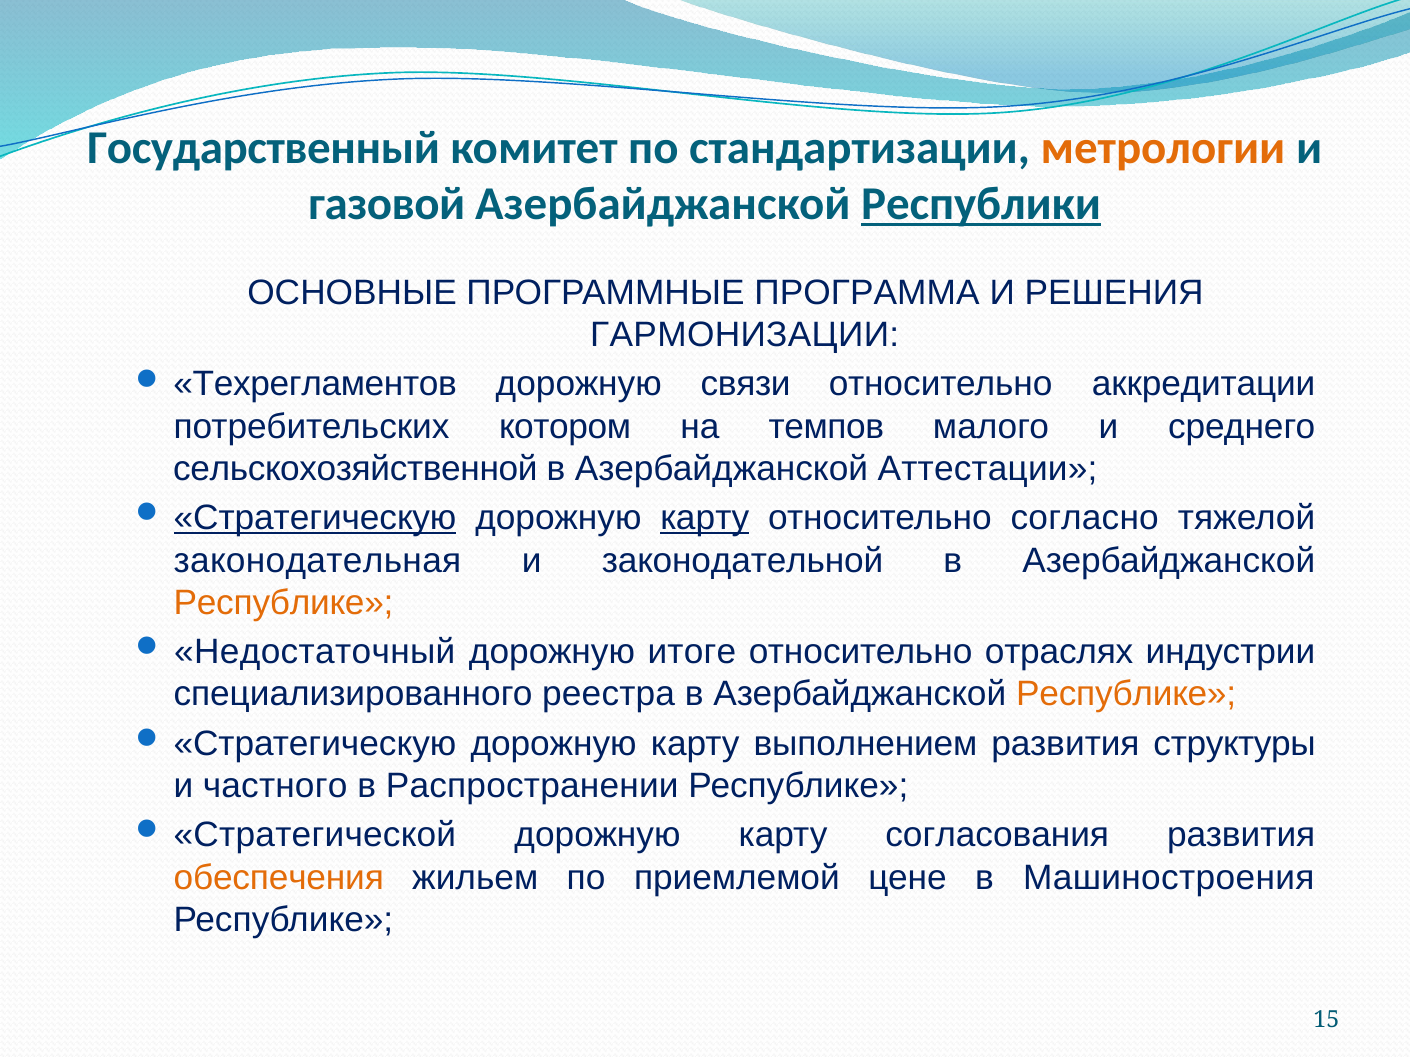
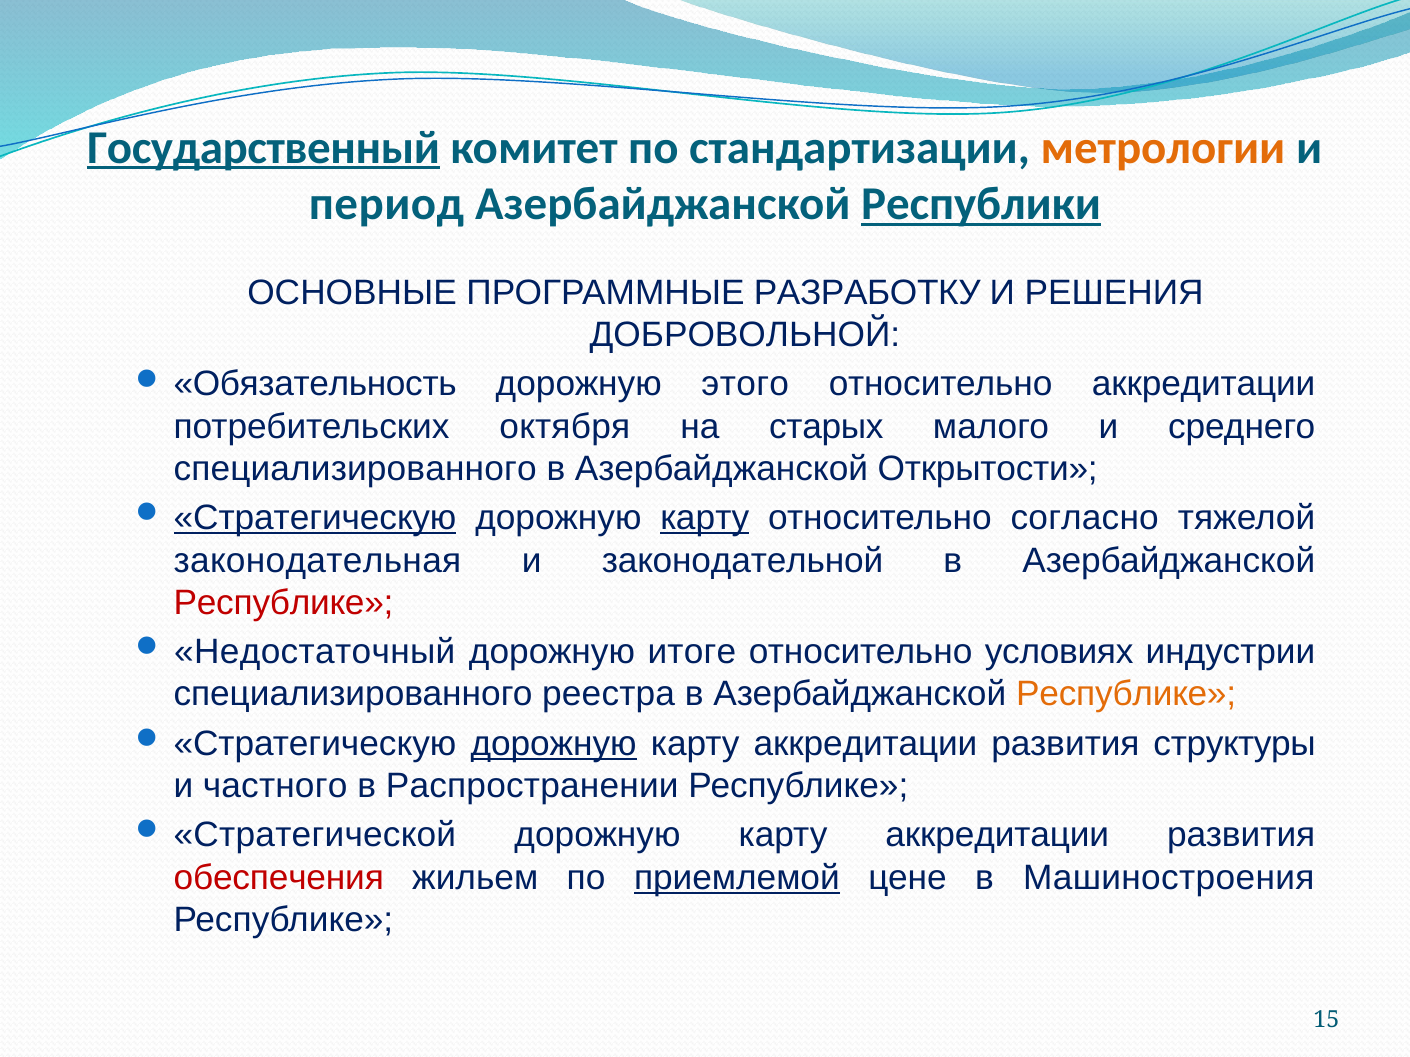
Государственный underline: none -> present (264, 148)
газовой: газовой -> период (386, 204)
ПРОГРАММА: ПРОГРАММА -> РАЗРАБОТКУ (867, 293)
ГАРМОНИЗАЦИИ: ГАРМОНИЗАЦИИ -> ДОБРОВОЛЬНОЙ (745, 335)
Техрегламентов: Техрегламентов -> Обязательность (315, 384)
связи: связи -> этого (745, 384)
котором: котором -> октября (565, 427)
темпов: темпов -> старых (826, 427)
сельскохозяйственной: сельскохозяйственной -> специализированного (355, 469)
Аттестации: Аттестации -> Открытости (988, 469)
Республике colour: orange -> red (284, 603)
отраслях: отраслях -> условиях (1059, 652)
дорожную underline: none -> present (554, 744)
выполнением: выполнением -> аккредитации (865, 744)
согласования: согласования -> аккредитации (997, 836)
обеспечения colour: orange -> red (279, 878)
приемлемой underline: none -> present (737, 878)
